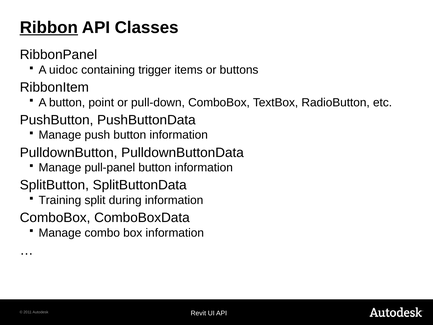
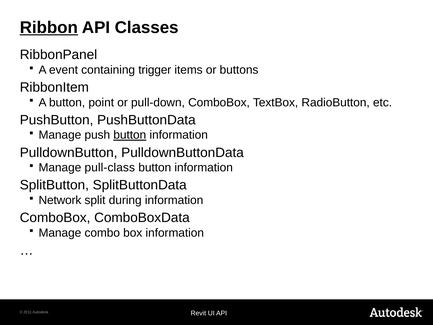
uidoc: uidoc -> event (64, 70)
button underline: none -> present (130, 135)
pull-panel: pull-panel -> pull-class (110, 168)
Training: Training -> Network (60, 200)
